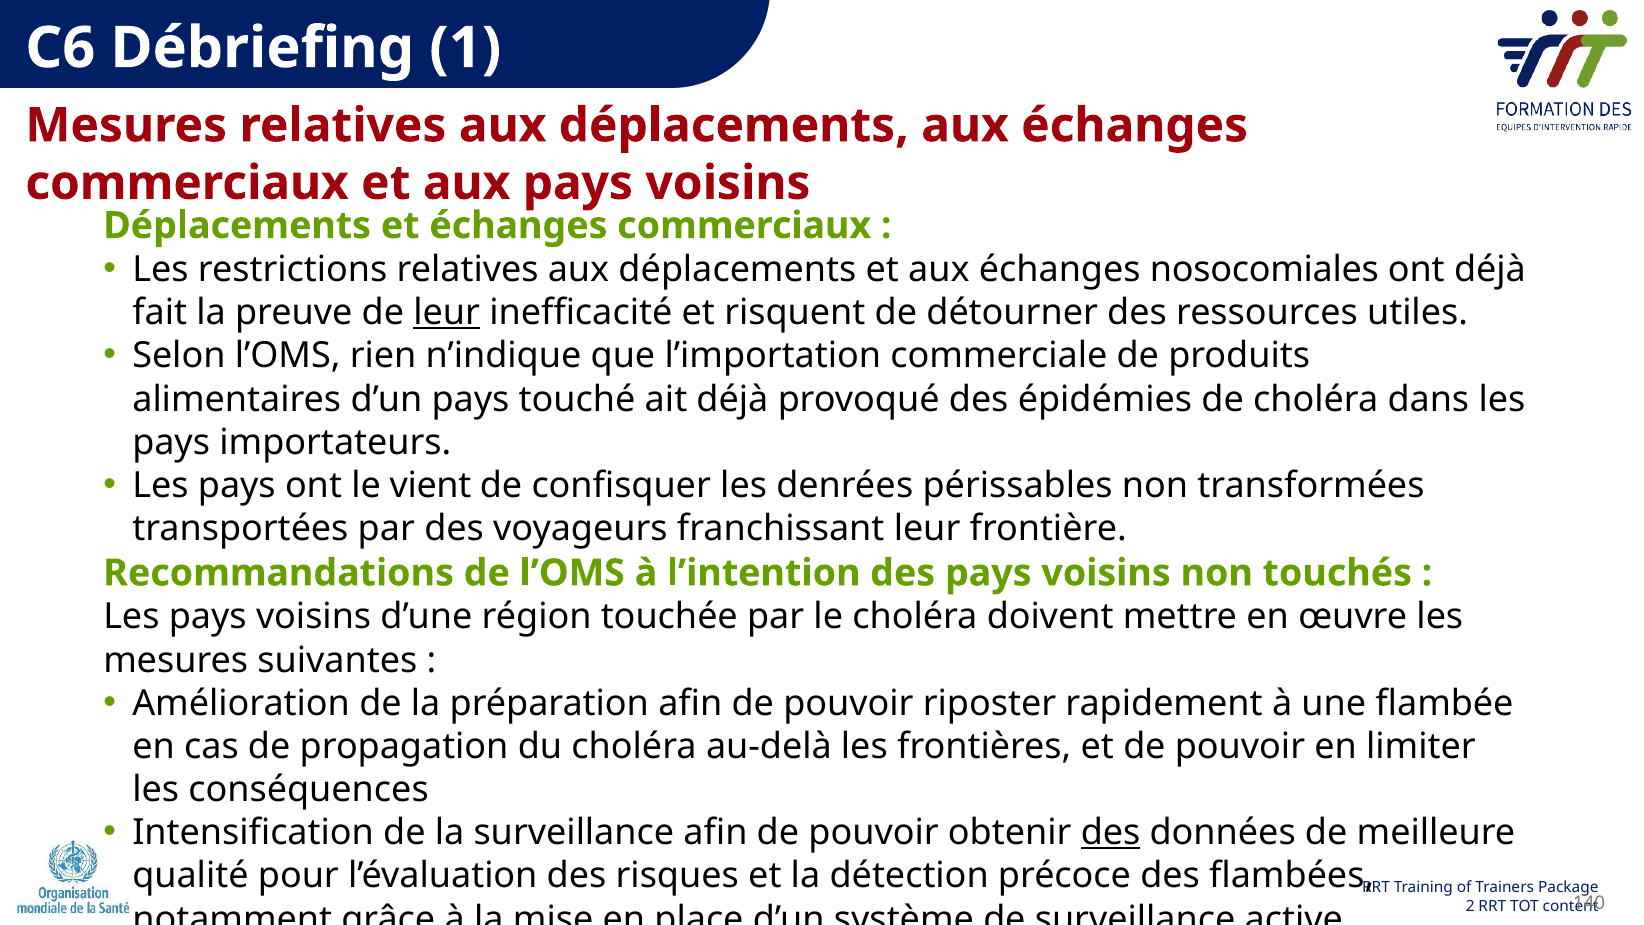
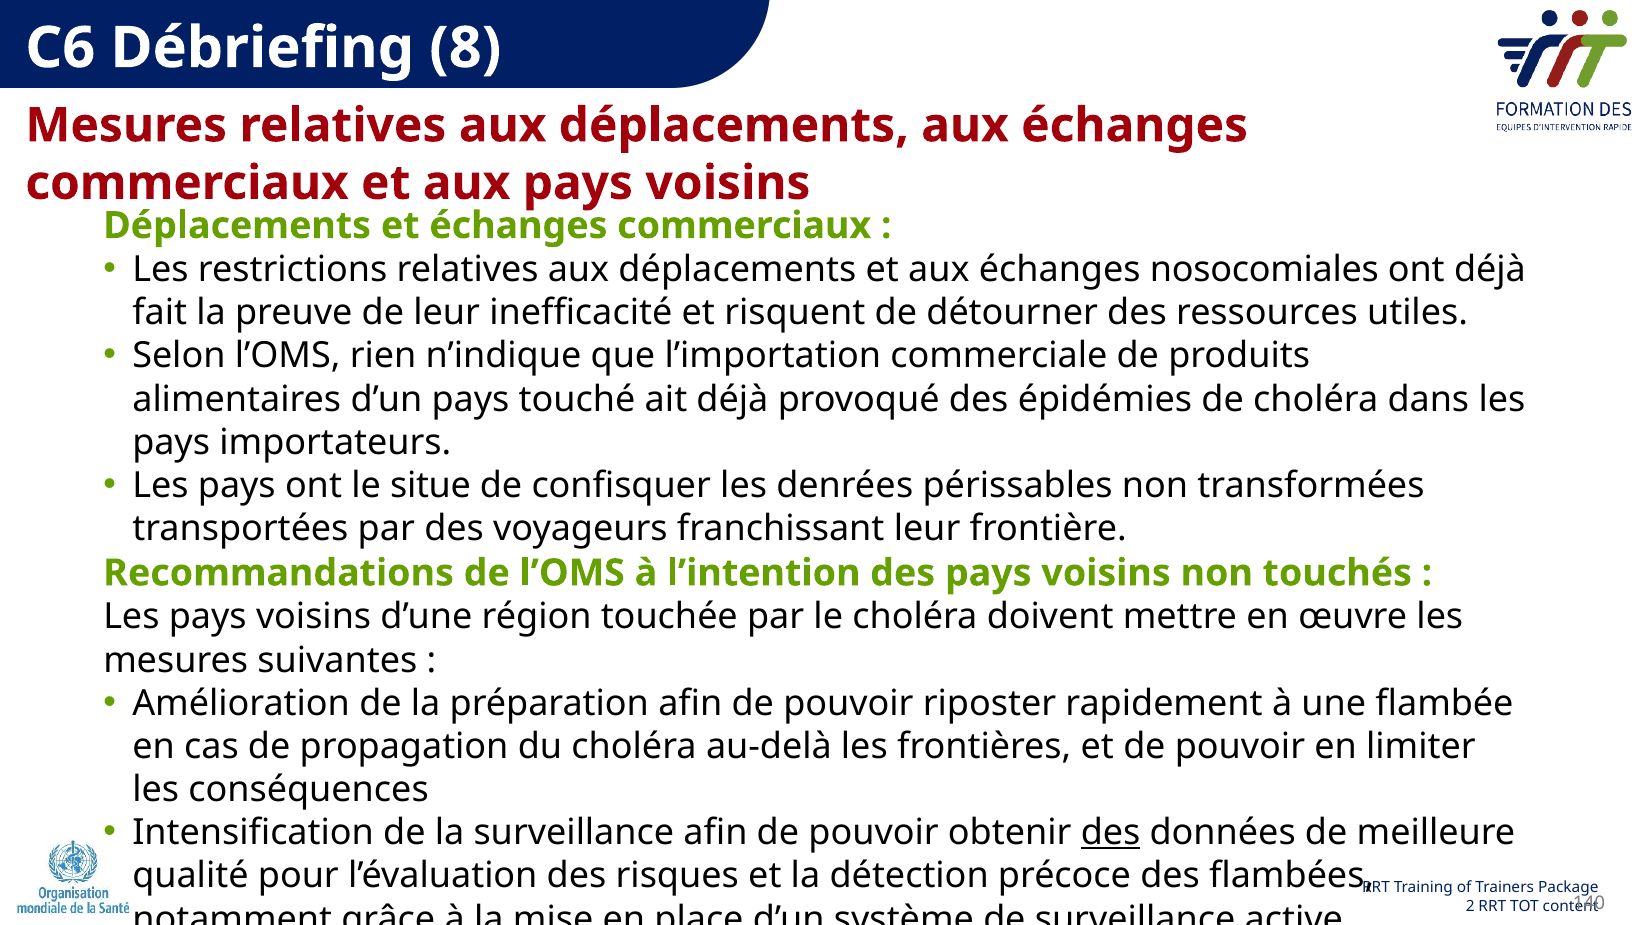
1: 1 -> 8 (465, 48)
leur underline: present -> none (447, 313)
vient: vient -> situe (431, 485)
